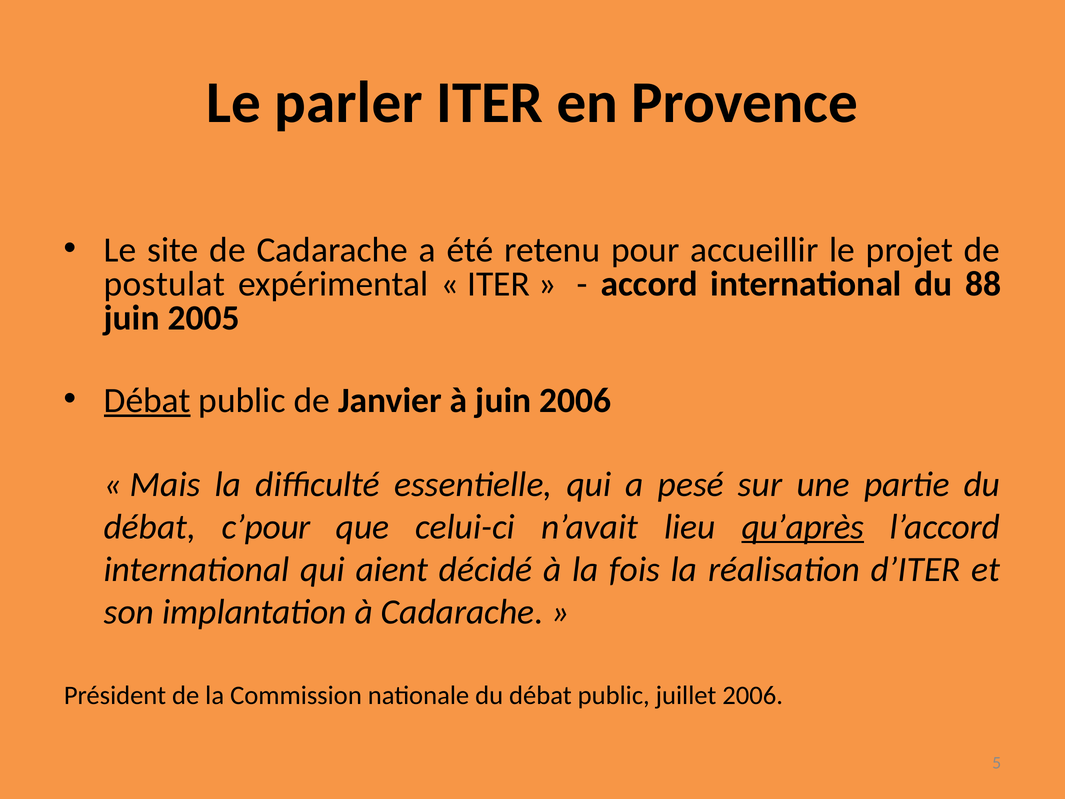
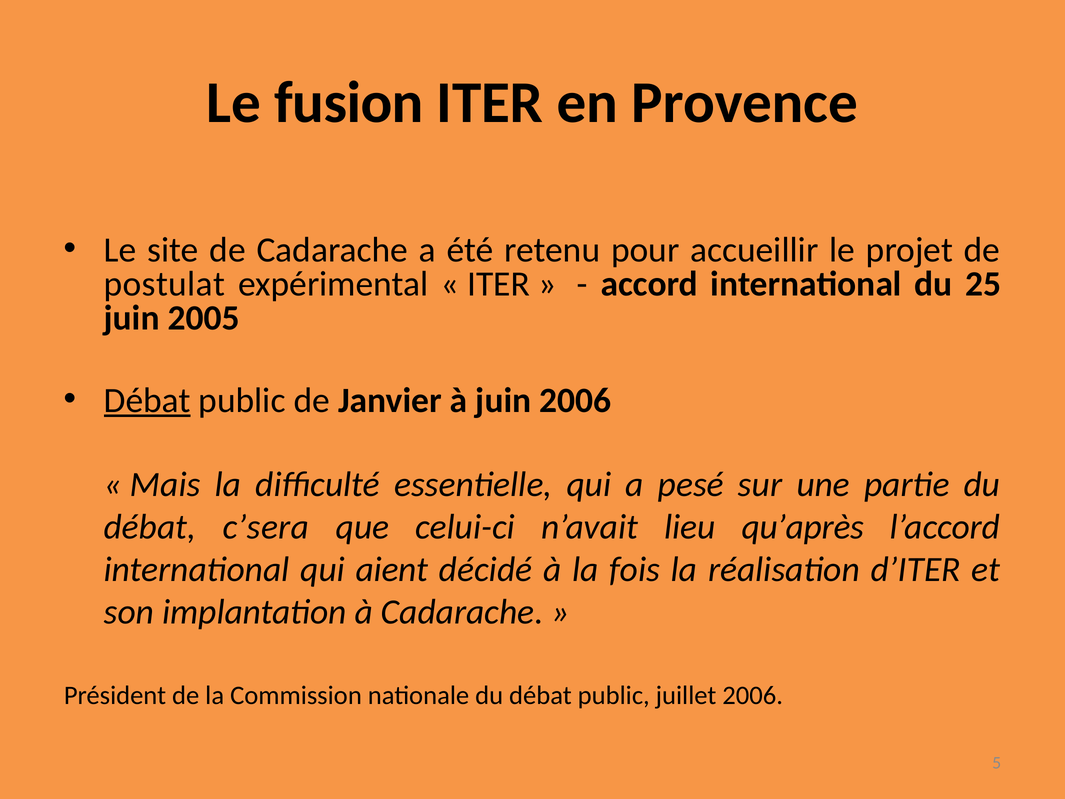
parler: parler -> fusion (349, 103)
88: 88 -> 25 (983, 284)
c’pour: c’pour -> c’sera (266, 527)
qu’après underline: present -> none (803, 527)
